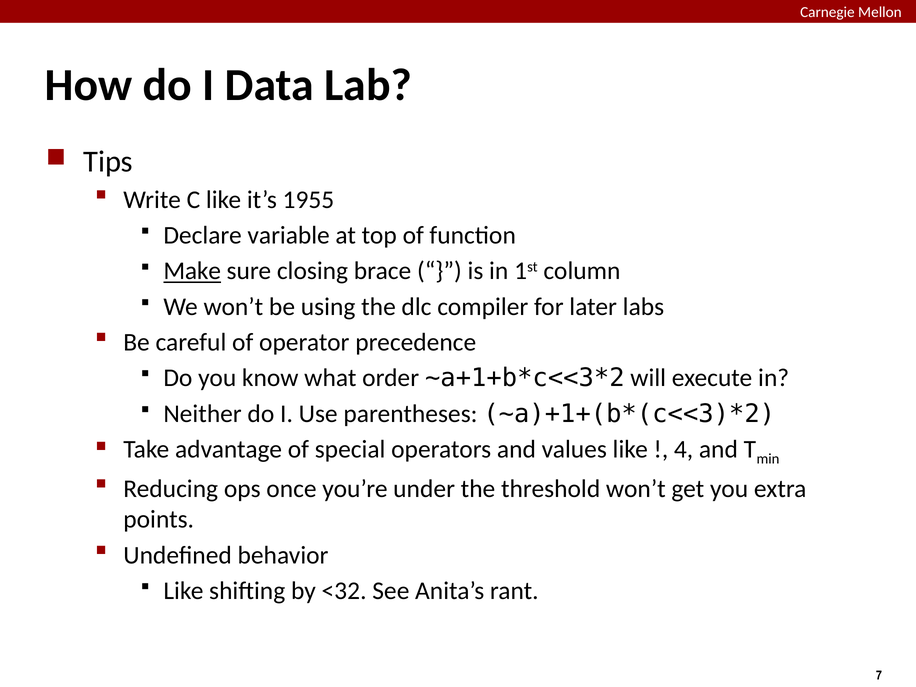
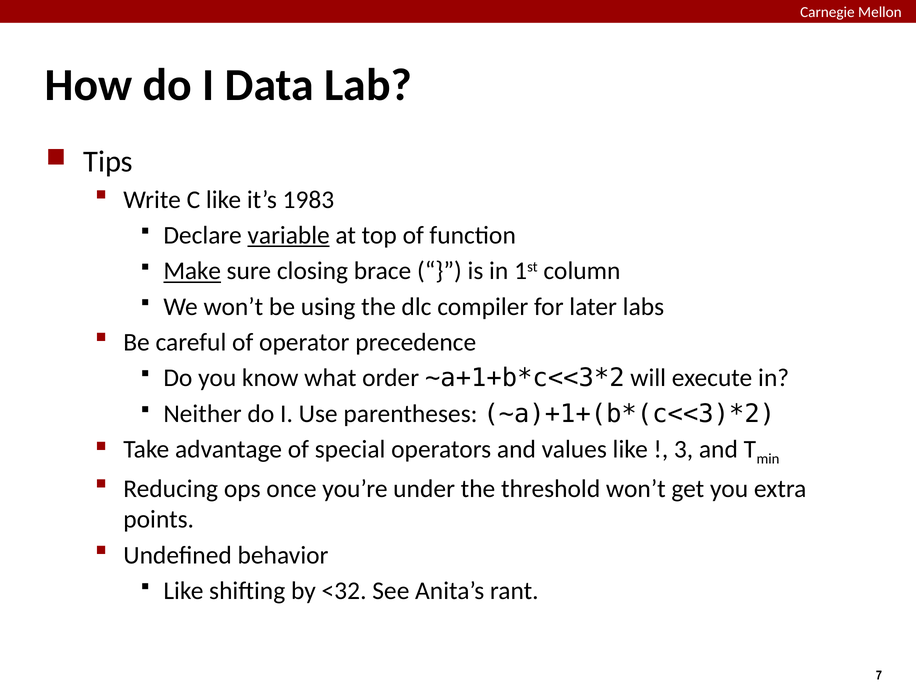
1955: 1955 -> 1983 (308, 200)
variable underline: none -> present (289, 235)
4: 4 -> 3 (684, 449)
